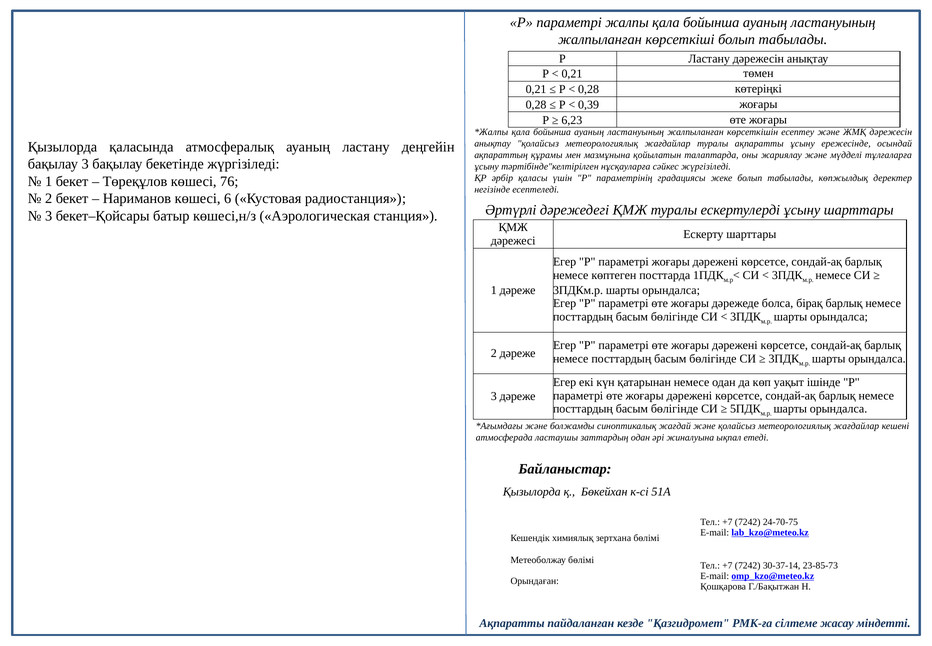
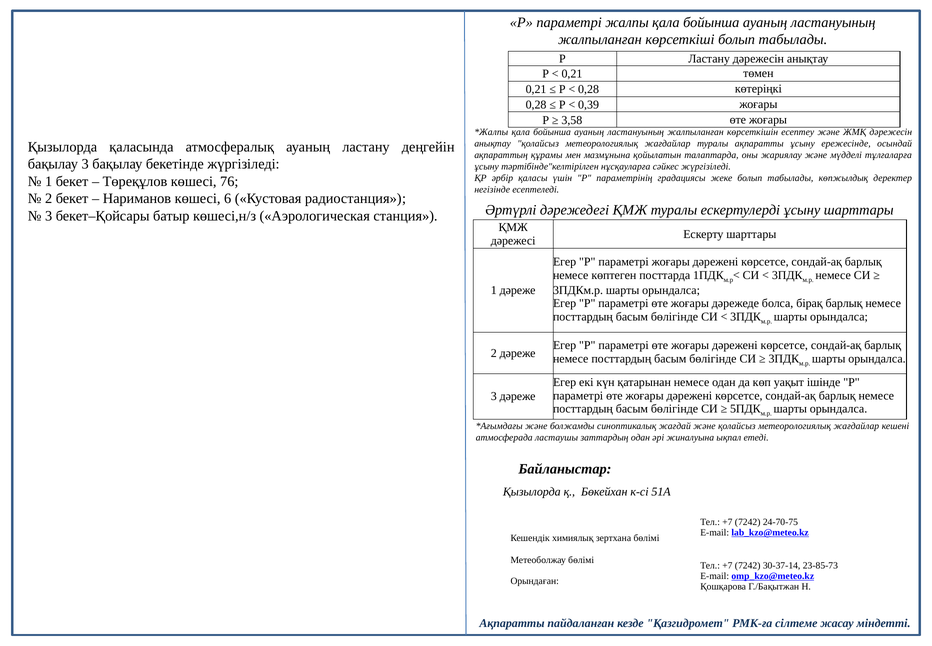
6,23: 6,23 -> 3,58 (572, 120)
